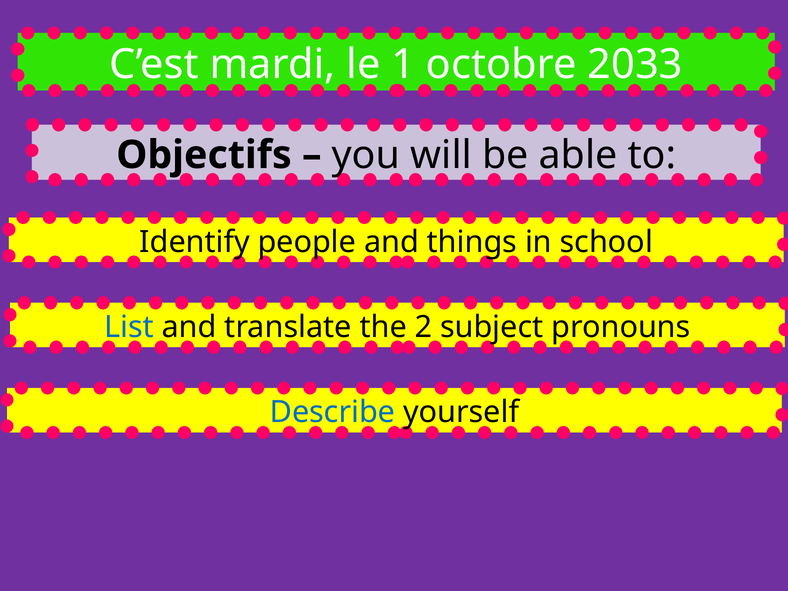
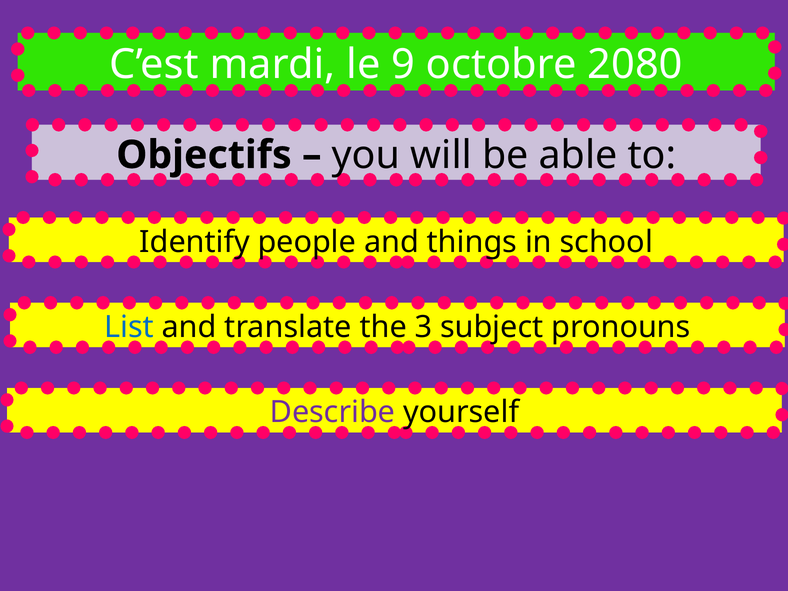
1: 1 -> 9 (403, 65)
2033: 2033 -> 2080 (635, 65)
2: 2 -> 3 (423, 327)
Describe colour: blue -> purple (332, 412)
